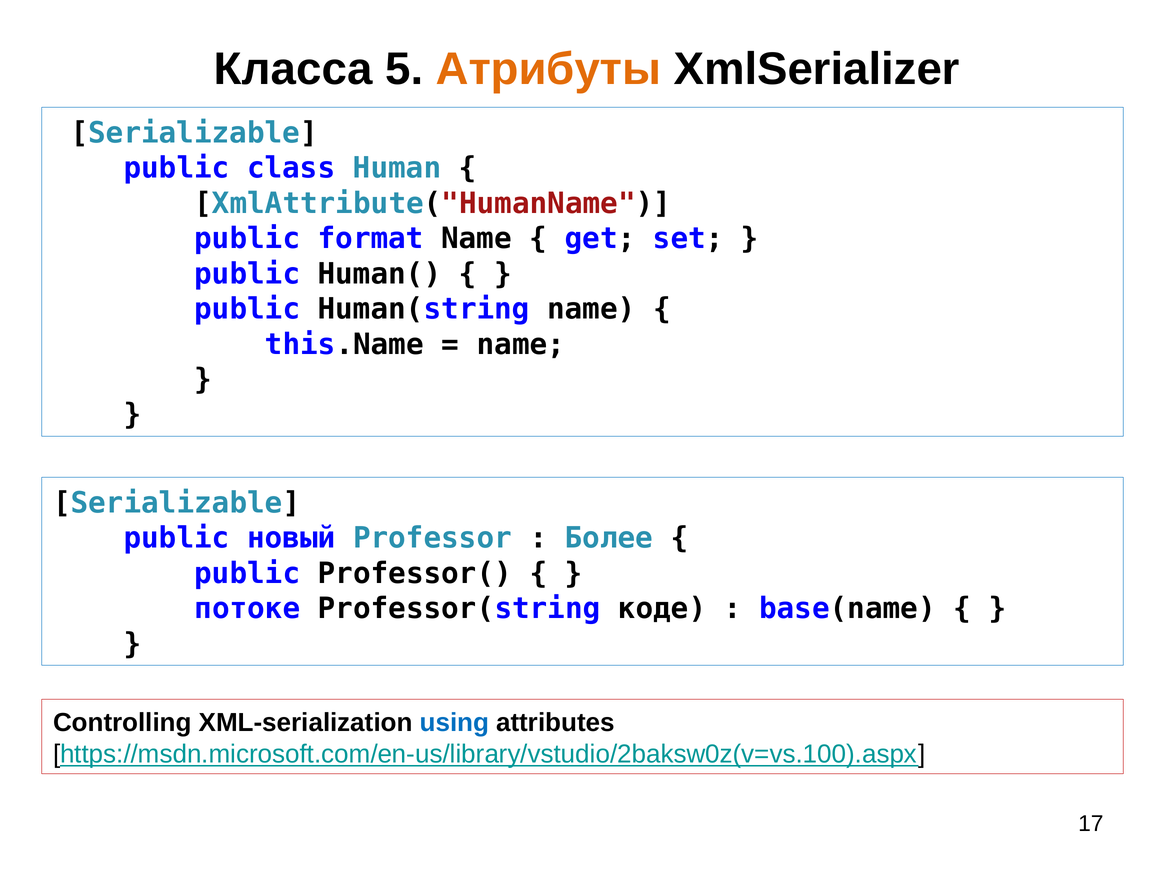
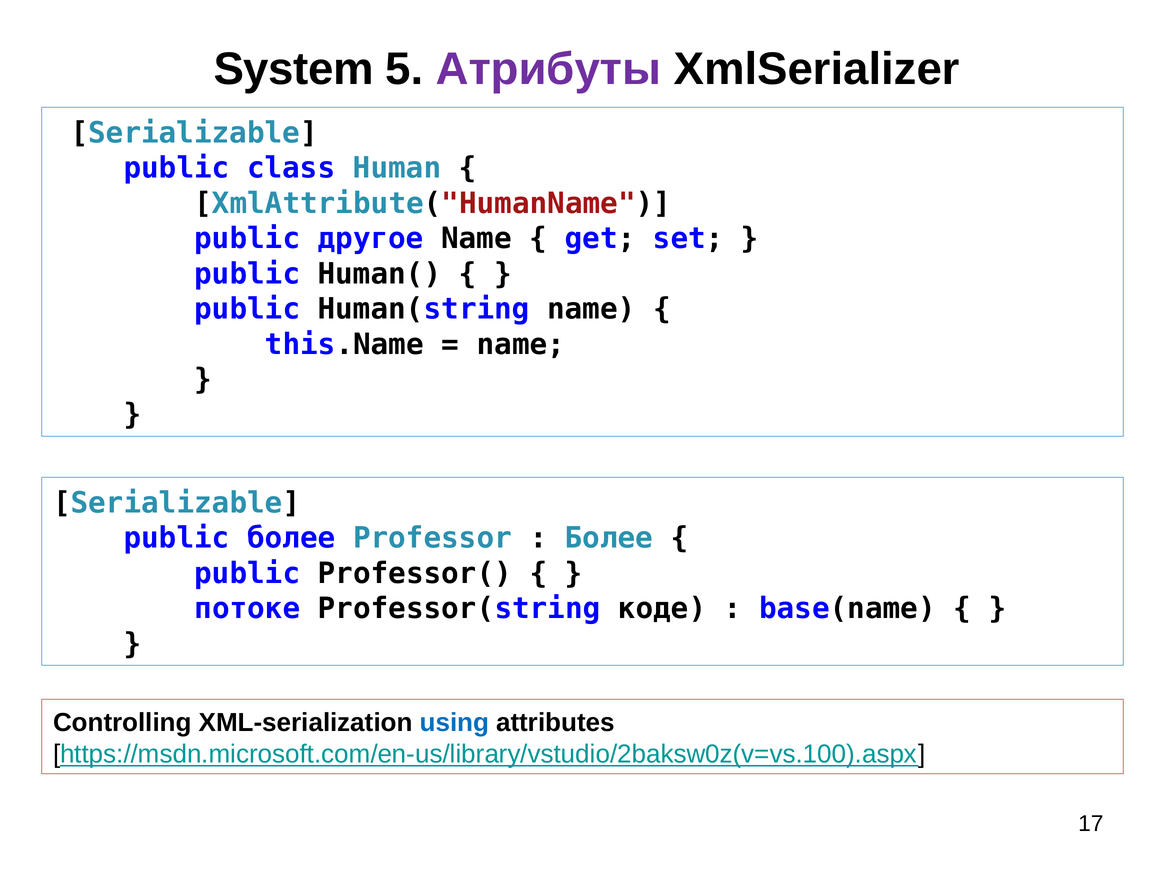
Класса: Класса -> System (294, 69)
Атрибуты colour: orange -> purple (548, 69)
format: format -> другое (371, 238)
public новый: новый -> более (291, 538)
